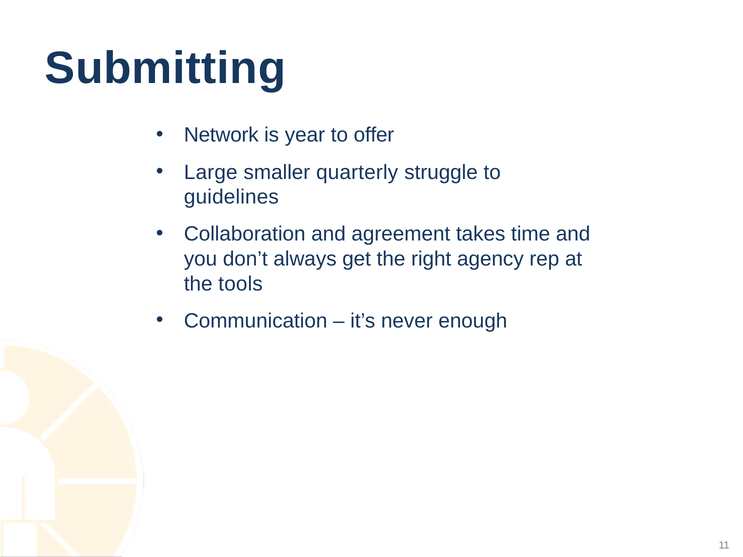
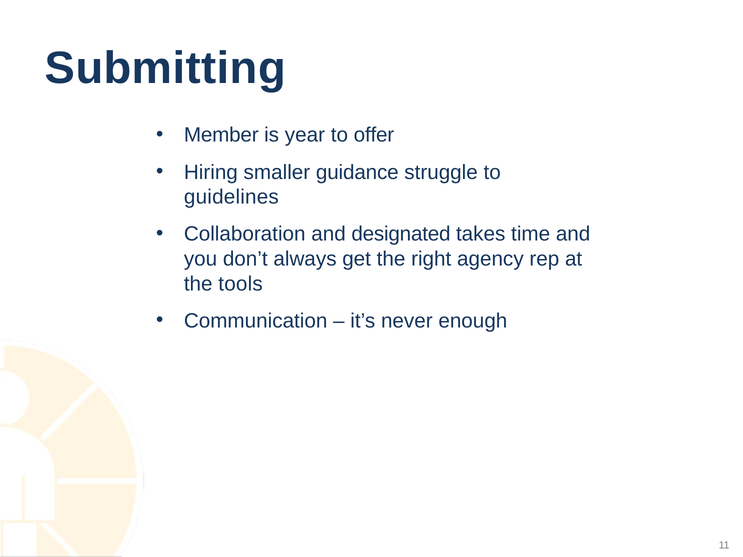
Network: Network -> Member (221, 135)
Large: Large -> Hiring (211, 172)
quarterly: quarterly -> guidance (357, 172)
agreement: agreement -> designated (401, 234)
